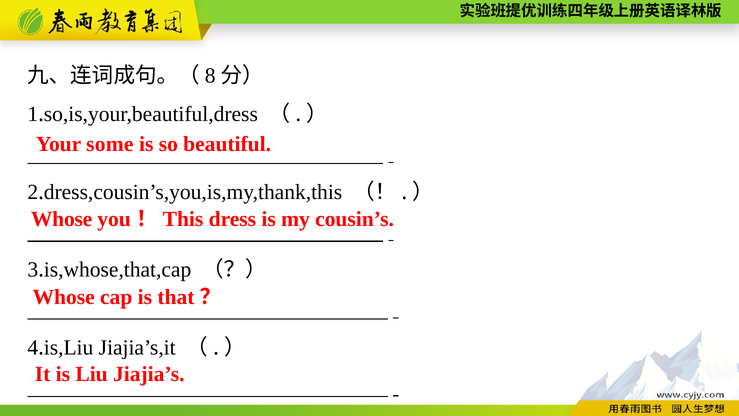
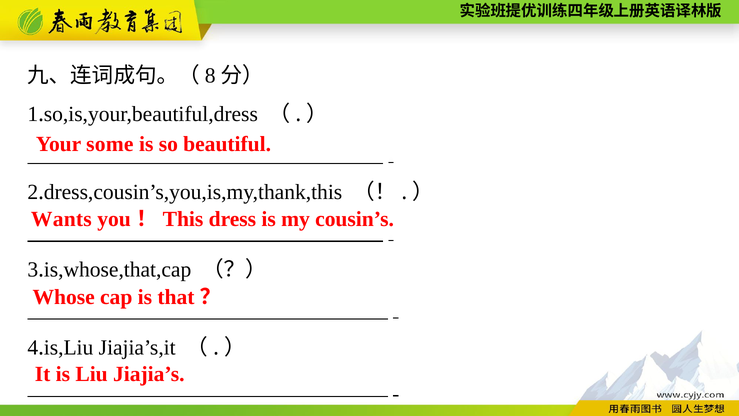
Whose: Whose -> Wants (61, 219)
